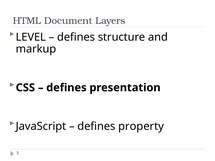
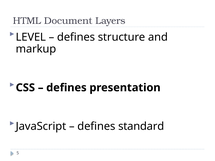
property: property -> standard (141, 126)
